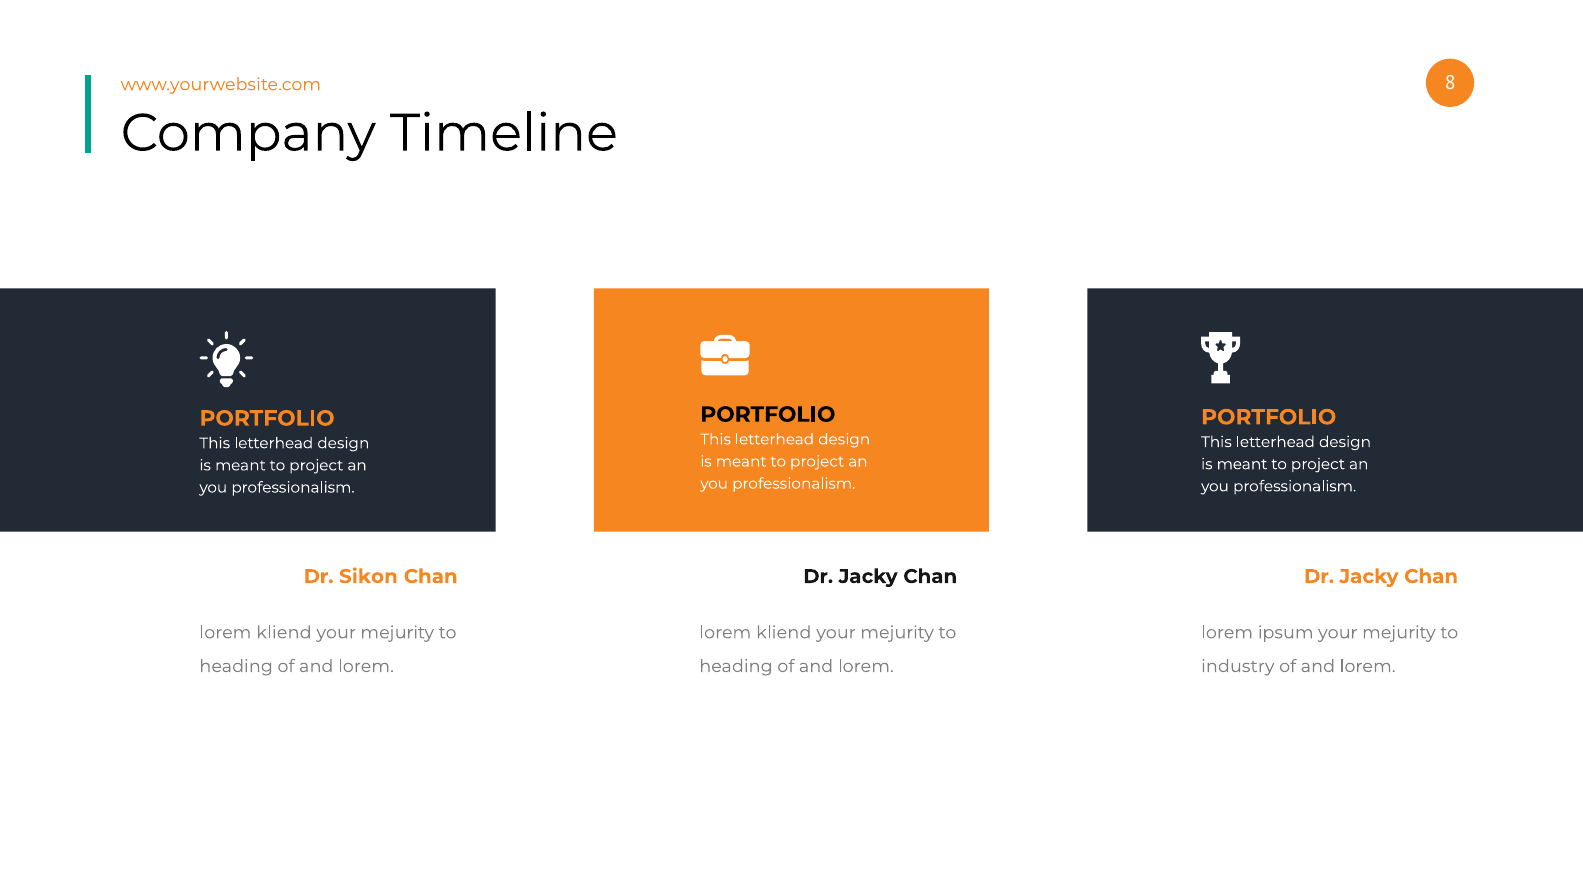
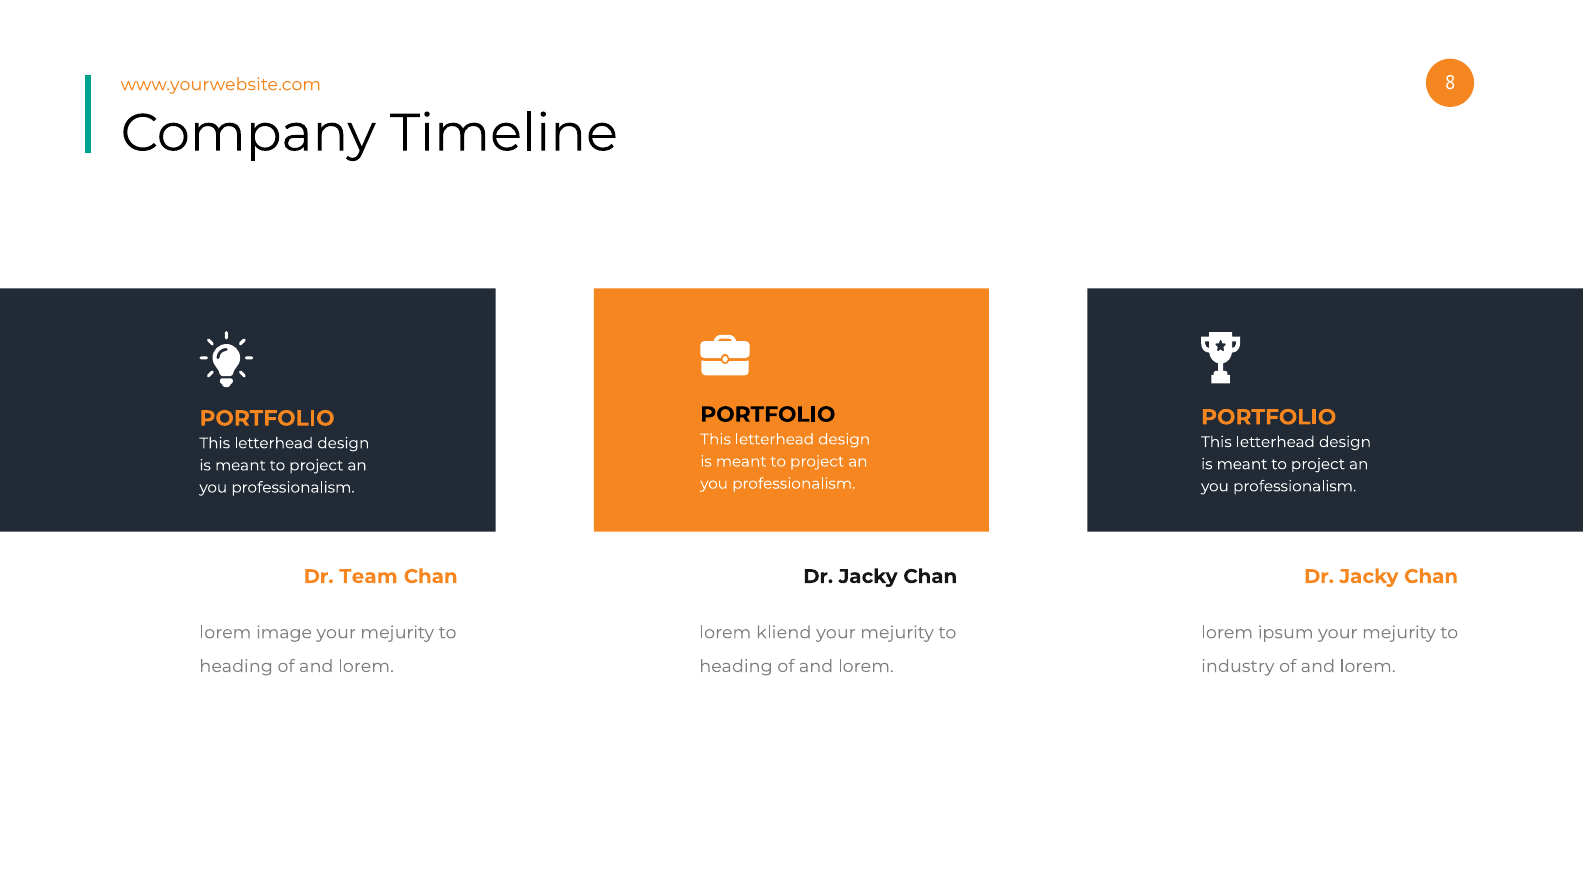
Sikon: Sikon -> Team (368, 576)
kliend: kliend -> image (284, 632)
